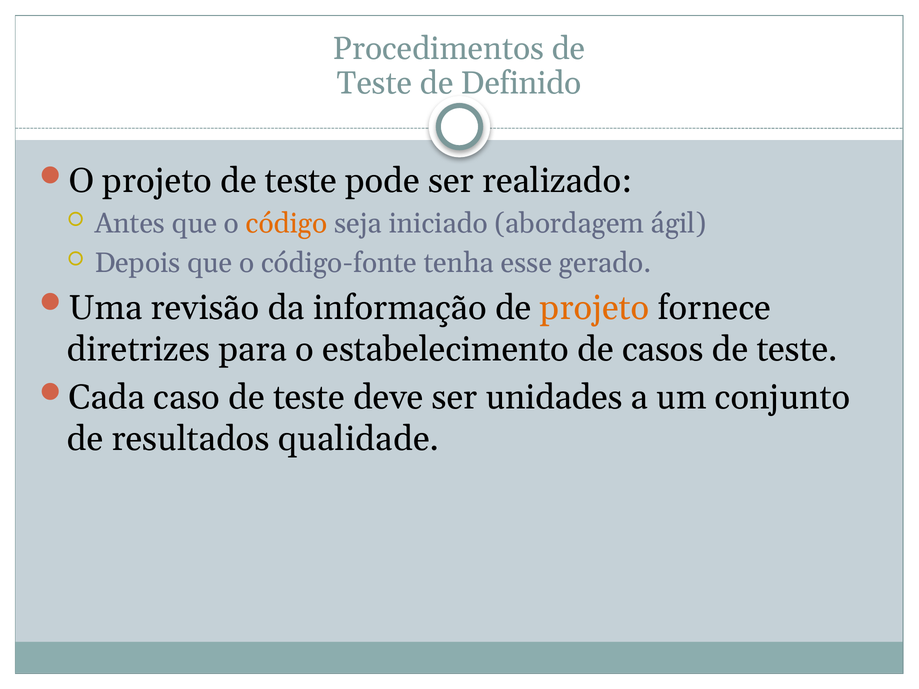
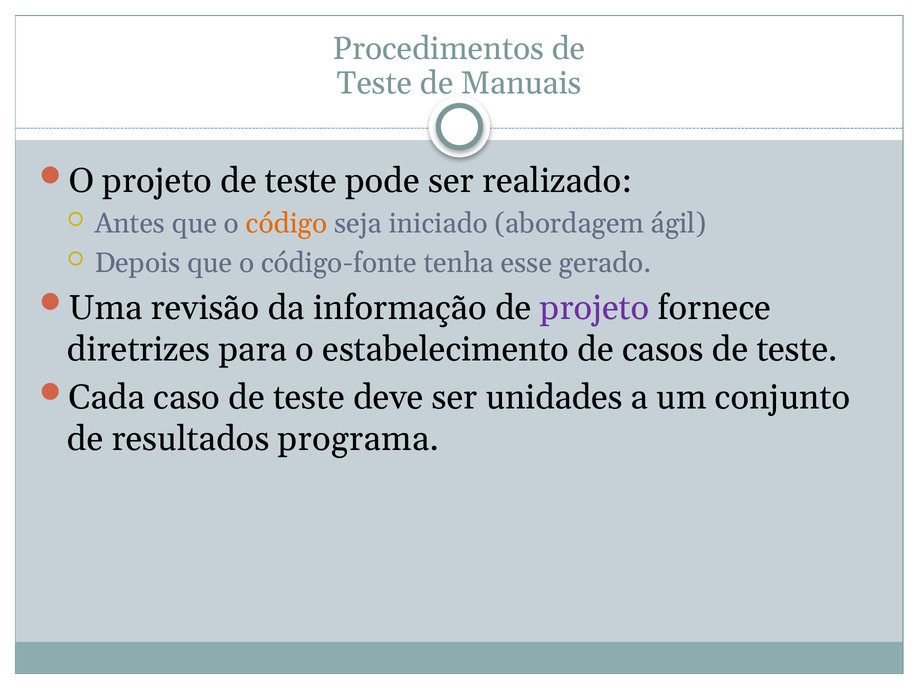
Definido: Definido -> Manuais (521, 83)
projeto colour: orange -> purple (595, 308)
qualidade: qualidade -> programa (358, 439)
